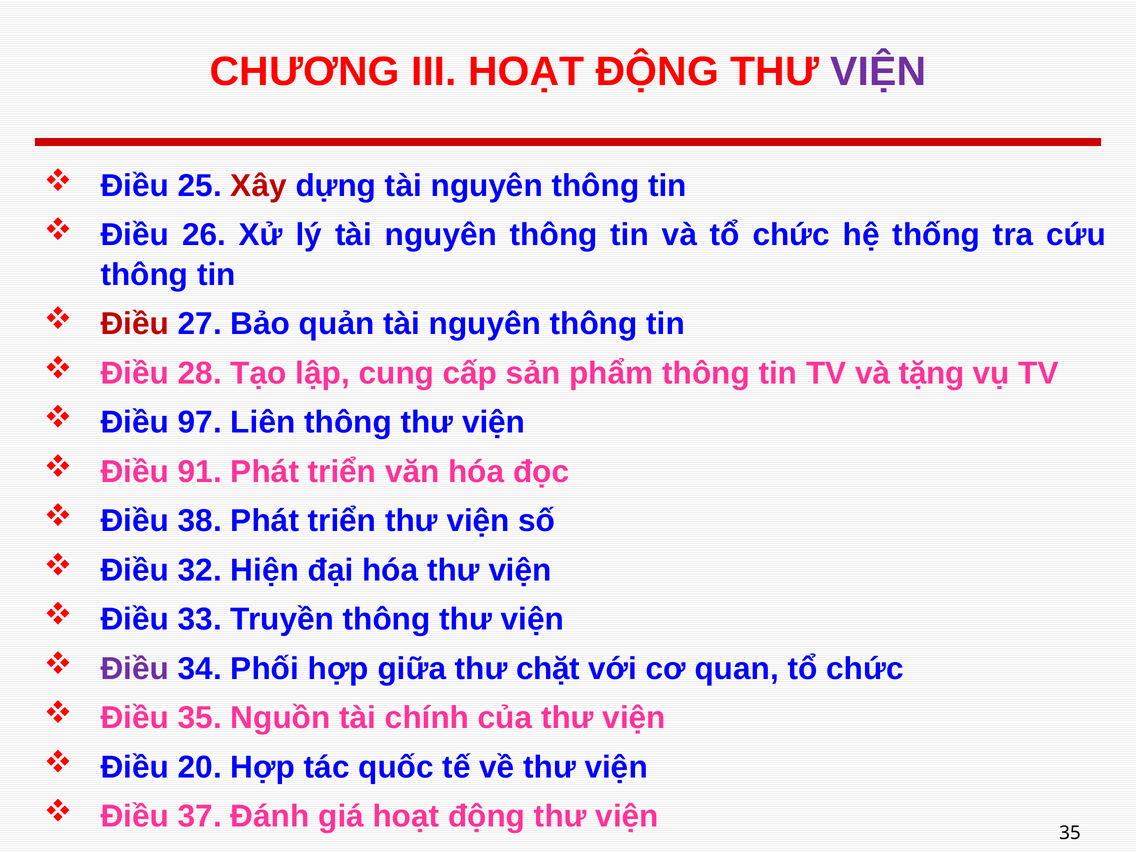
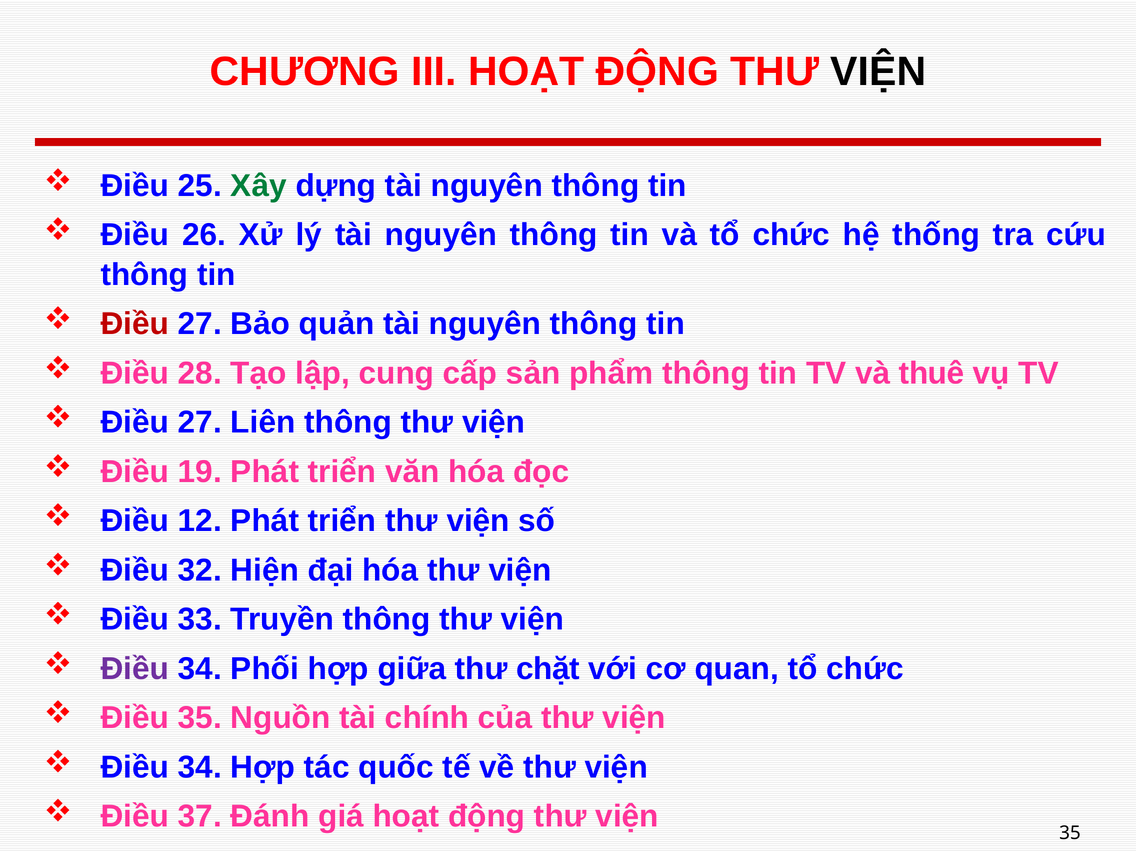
VIỆN colour: purple -> black (878, 72)
Xây colour: red -> green (259, 186)
tặng: tặng -> thuê (932, 373)
97: 97 -> 27 (200, 423)
91: 91 -> 19 (200, 472)
38: 38 -> 12 (200, 521)
20: 20 -> 34 (200, 767)
